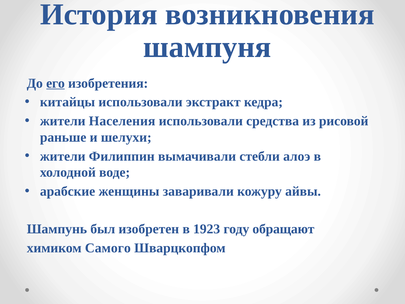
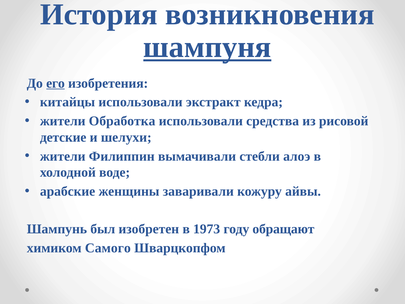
шампуня underline: none -> present (207, 47)
Населения: Населения -> Обработка (122, 121)
раньше: раньше -> детские (63, 137)
1923: 1923 -> 1973 (207, 229)
